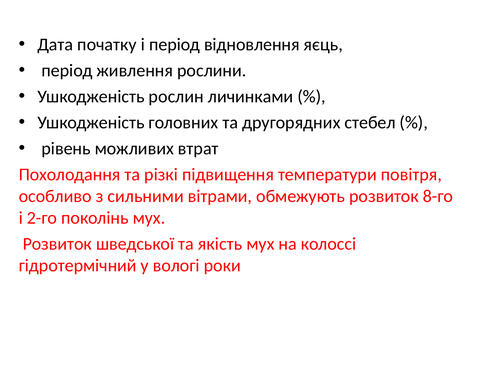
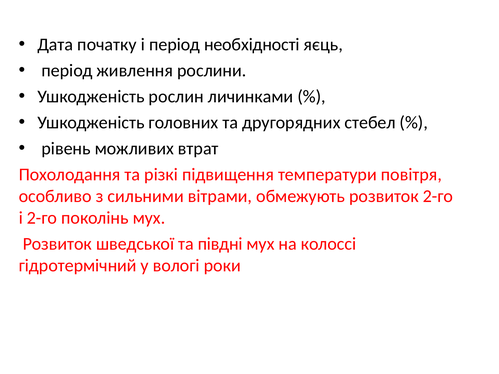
відновлення: відновлення -> необхідності (252, 45)
розвиток 8-го: 8-го -> 2-го (438, 196)
якість: якість -> півдні (220, 244)
